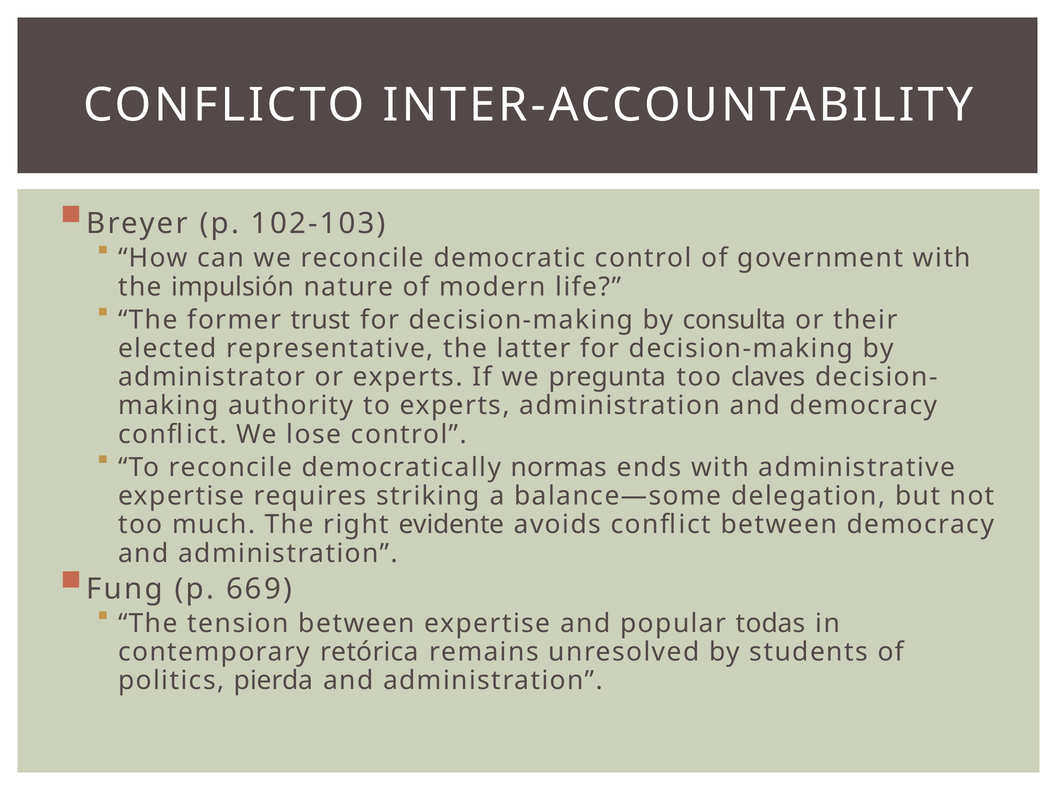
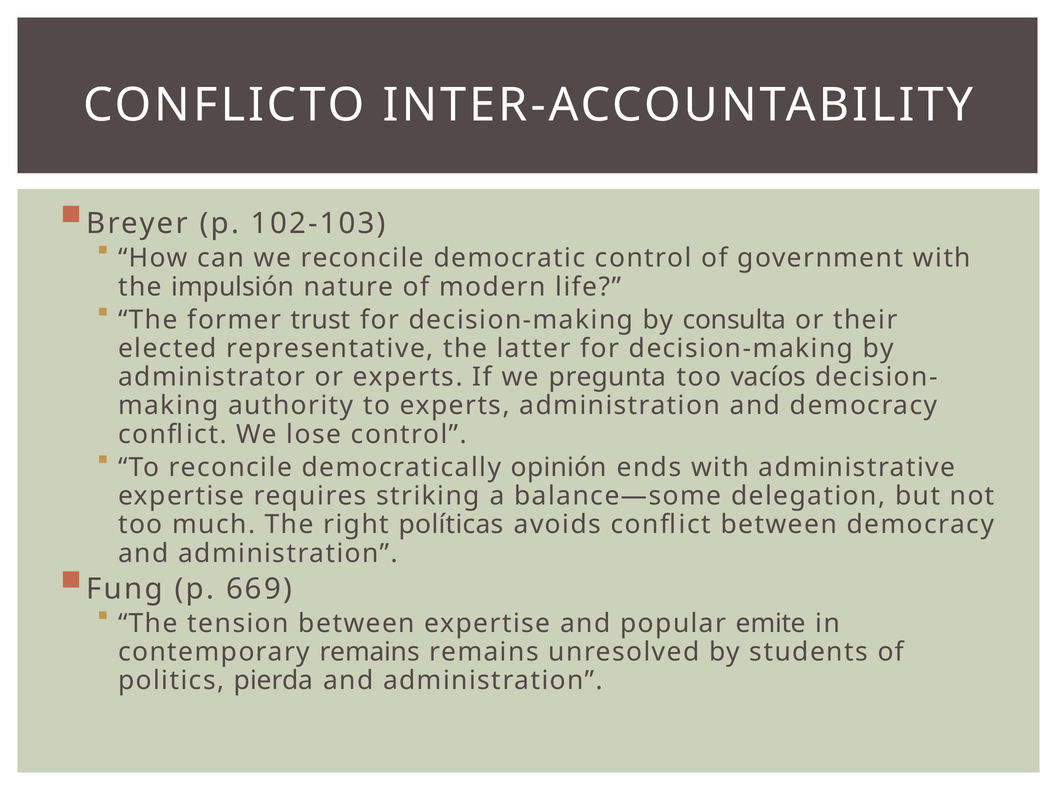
claves: claves -> vacíos (768, 377)
normas: normas -> opinión (559, 468)
evidente: evidente -> políticas (451, 525)
todas: todas -> emite (771, 624)
contemporary retórica: retórica -> remains (370, 653)
